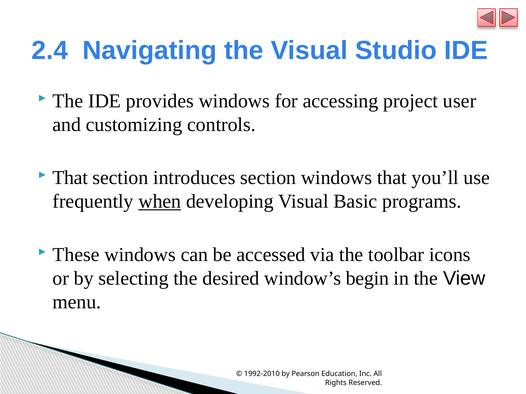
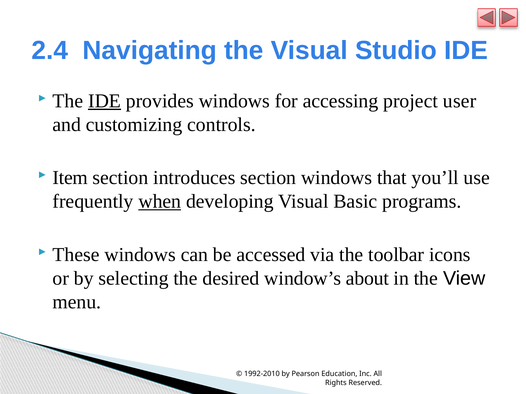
IDE underline: none -> present (105, 101)
That: That -> Item (70, 178)
begin: begin -> about (367, 279)
